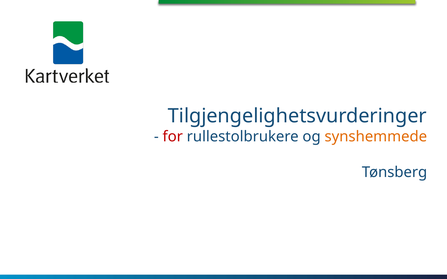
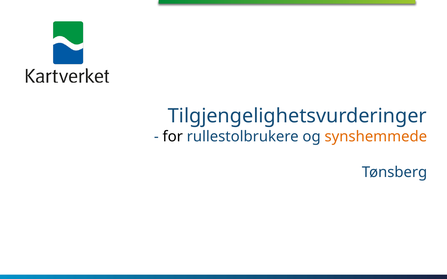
for colour: red -> black (173, 137)
